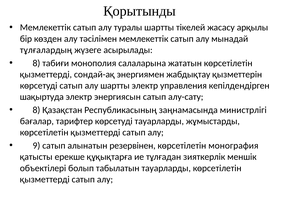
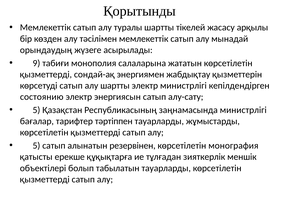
тұлғалардың: тұлғалардың -> орындаудың (46, 50)
8: 8 -> 9 (36, 63)
электр управления: управления -> министрлігі (183, 86)
шақыртуда: шақыртуда -> состоянию (42, 97)
8: 8 -> 5 (36, 110)
тарифтер көрсетуді: көрсетуді -> тәртіппен (114, 121)
9: 9 -> 5 (36, 145)
